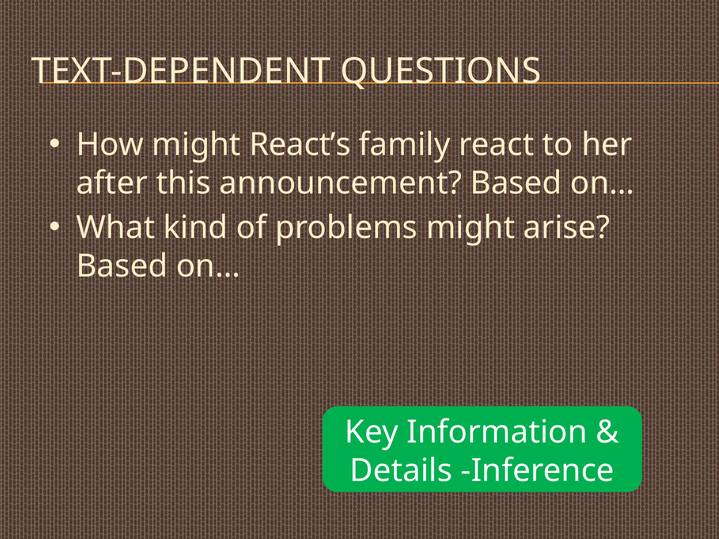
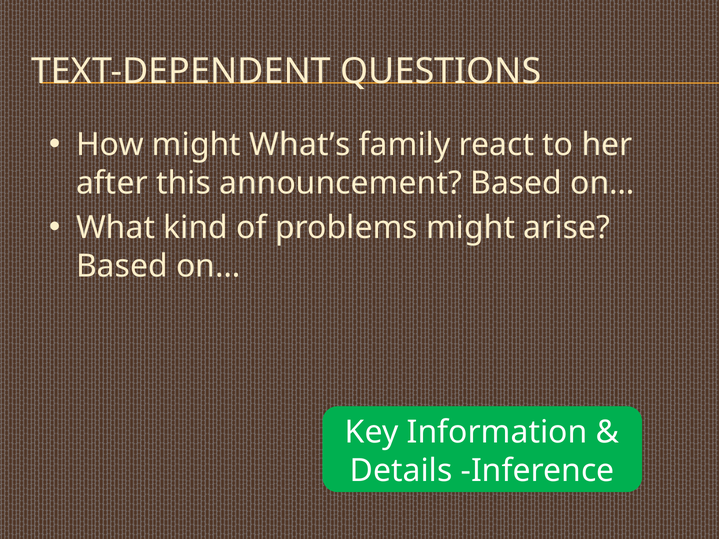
React’s: React’s -> What’s (300, 145)
